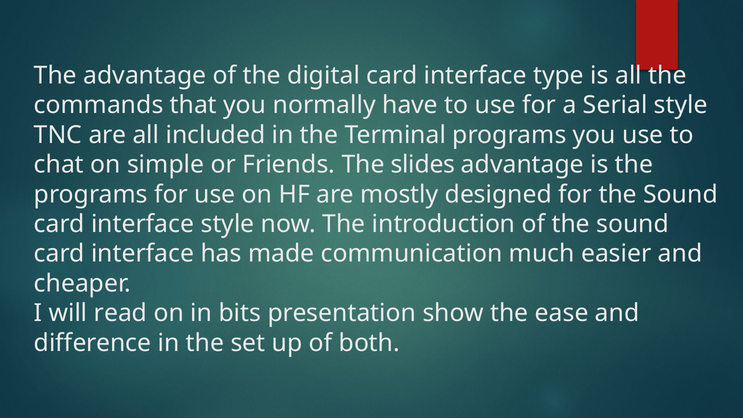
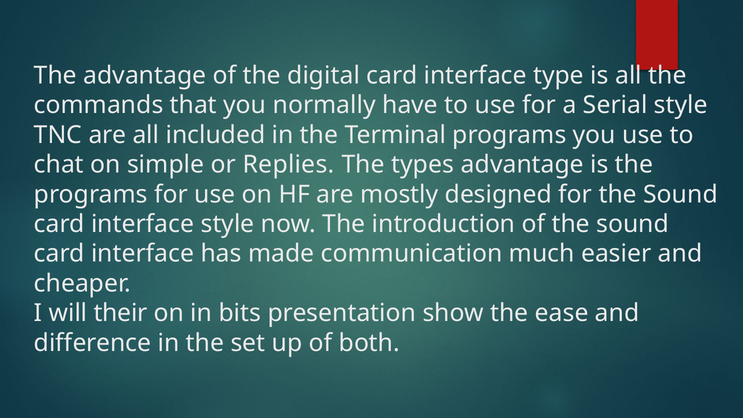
Friends: Friends -> Replies (289, 165)
slides: slides -> types (423, 165)
read: read -> their (121, 313)
